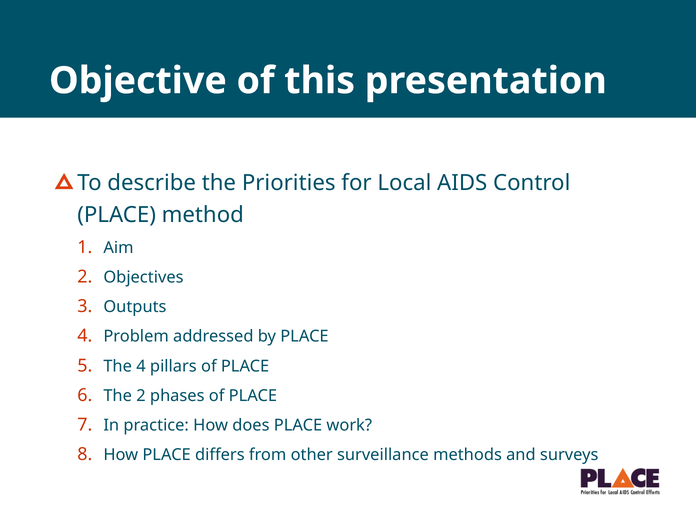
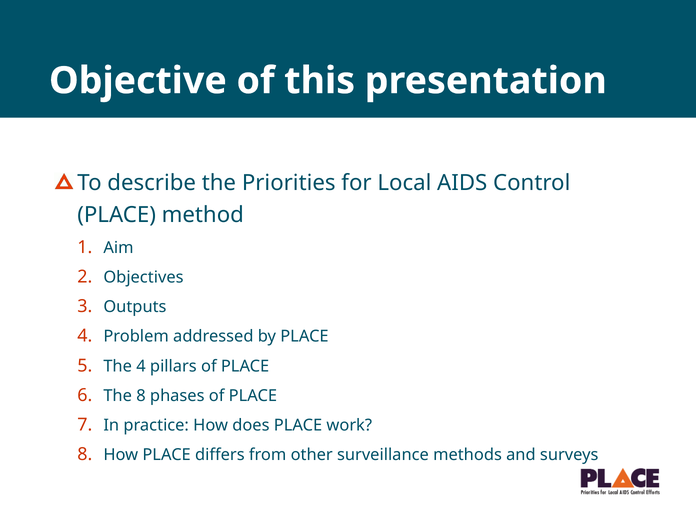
The 2: 2 -> 8 (141, 396)
